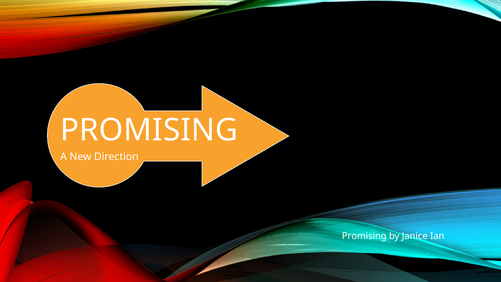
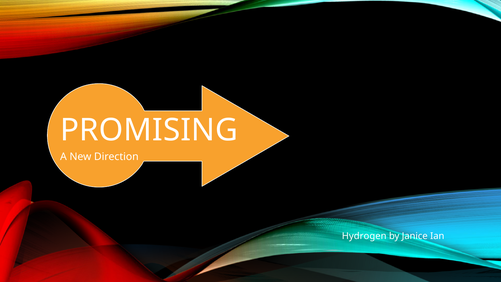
Promising: Promising -> Hydrogen (364, 236)
